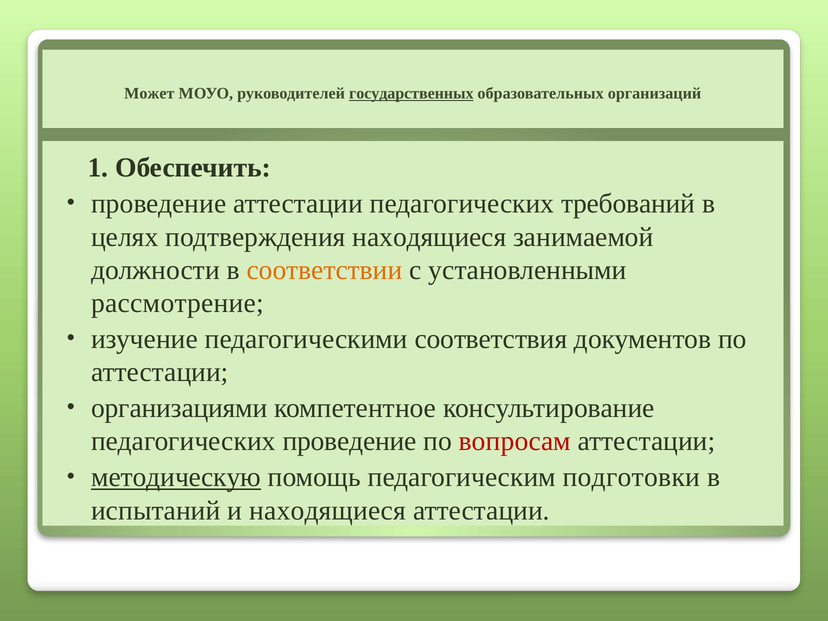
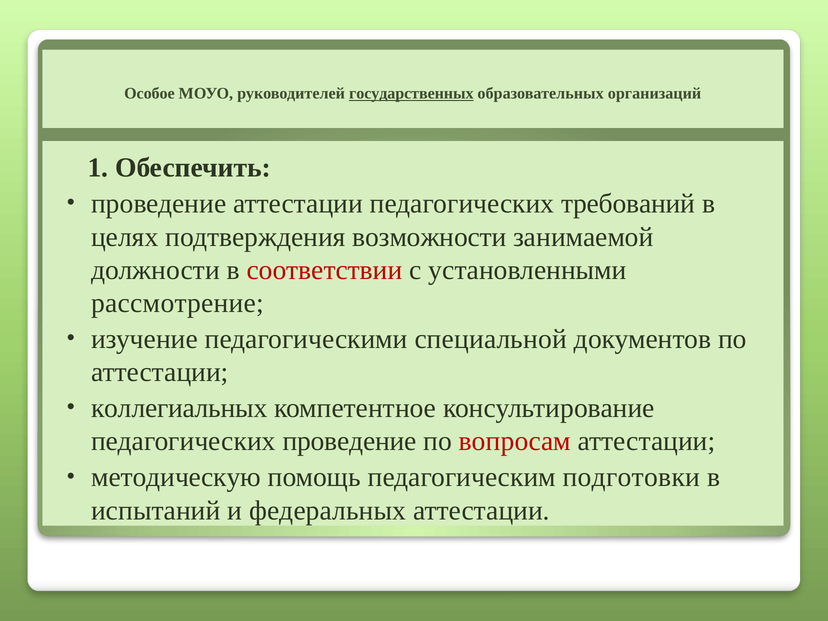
Может: Может -> Особое (149, 94)
подтверждения находящиеся: находящиеся -> возможности (429, 237)
соответствии colour: orange -> red (324, 270)
соответствия: соответствия -> специальной (491, 339)
организациями: организациями -> коллегиальных (179, 408)
методическую underline: present -> none (176, 477)
и находящиеся: находящиеся -> федеральных (328, 510)
